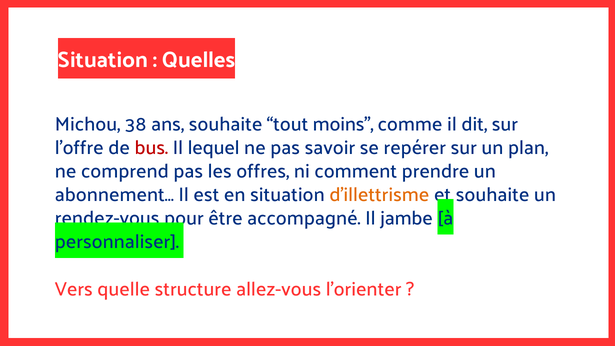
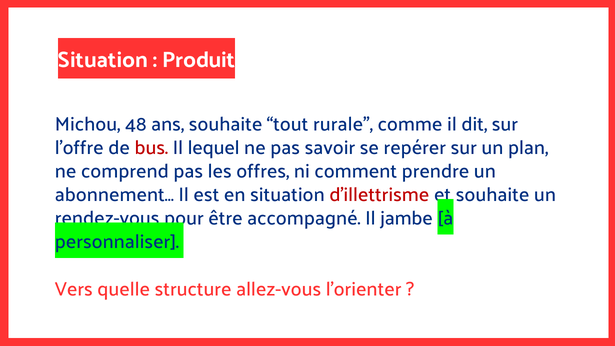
Quelles: Quelles -> Produit (199, 60)
38: 38 -> 48 (136, 124)
moins: moins -> rurale (343, 124)
d'illettrisme colour: orange -> red (379, 195)
